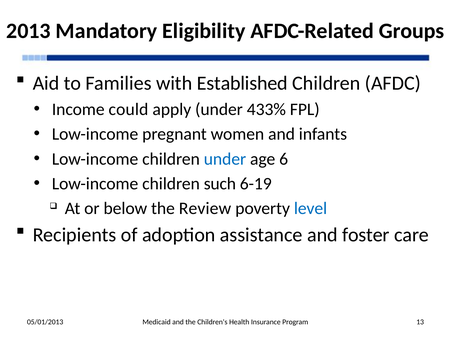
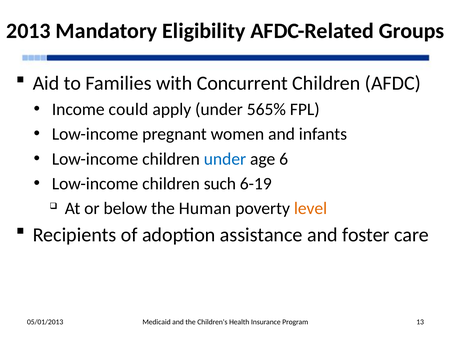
Established: Established -> Concurrent (242, 83)
433%: 433% -> 565% (266, 109)
Review: Review -> Human (205, 209)
level colour: blue -> orange (311, 209)
